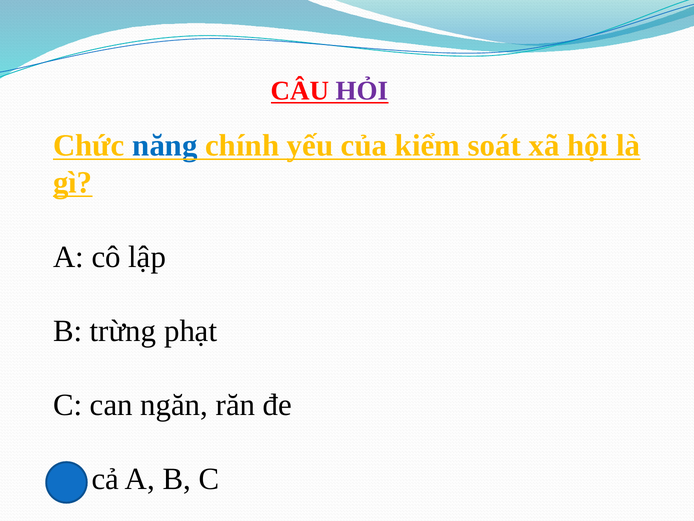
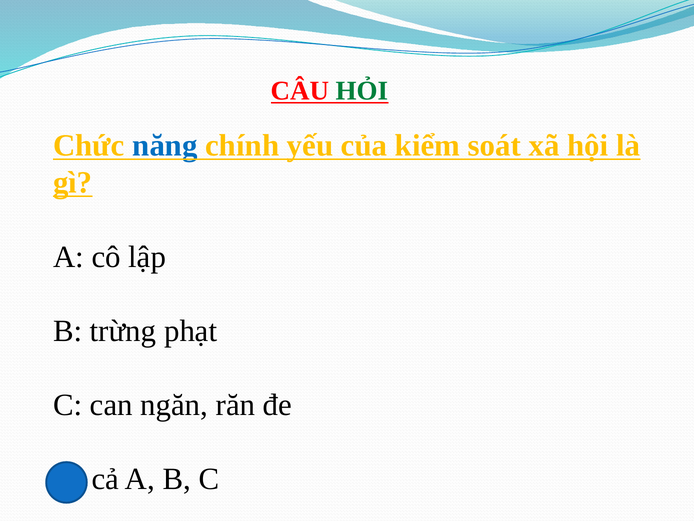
HỎI colour: purple -> green (362, 91)
